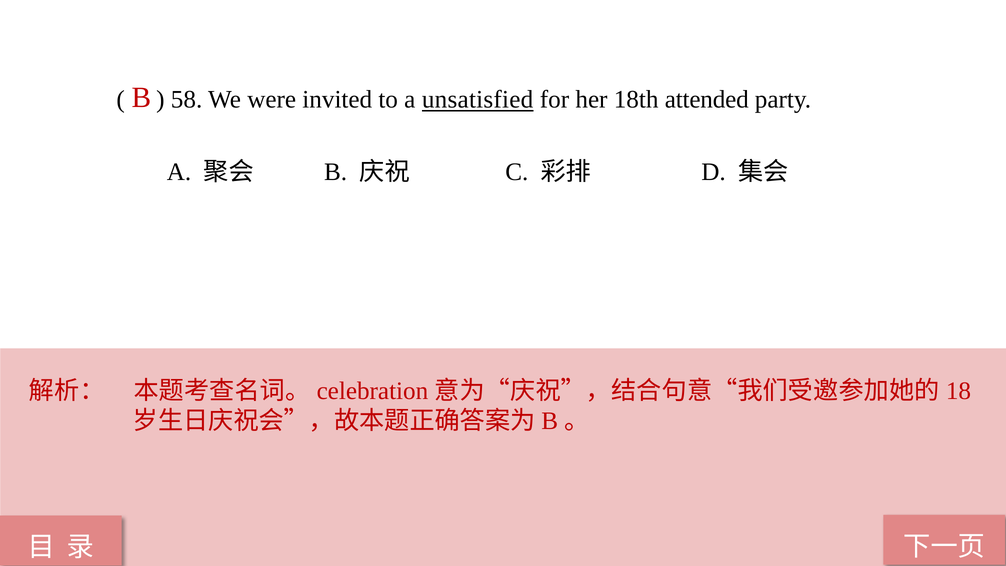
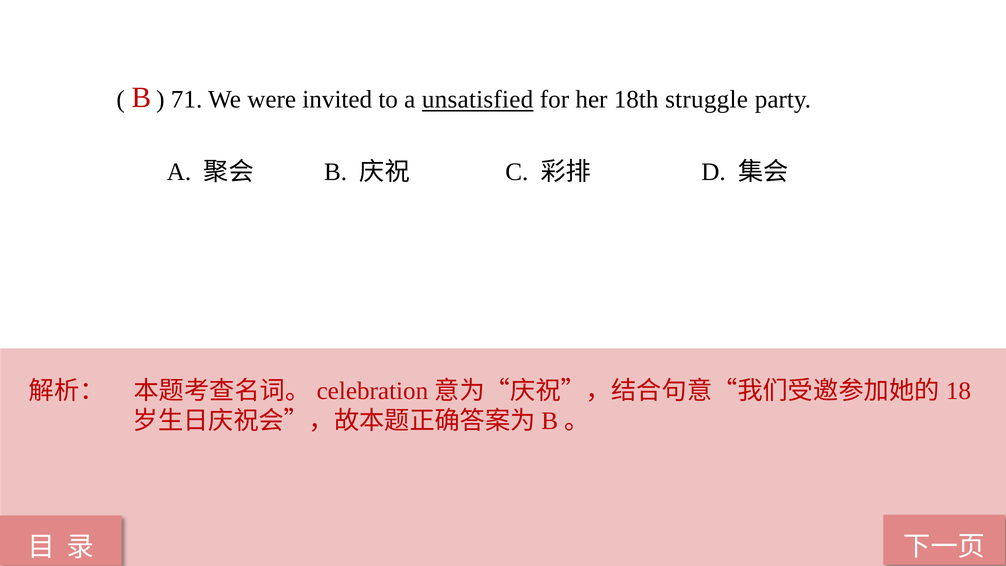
58: 58 -> 71 (187, 100)
attended: attended -> struggle (707, 100)
